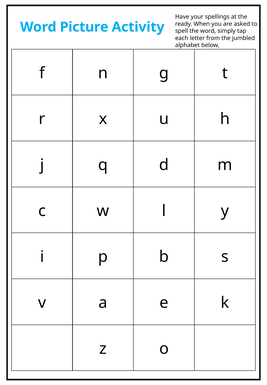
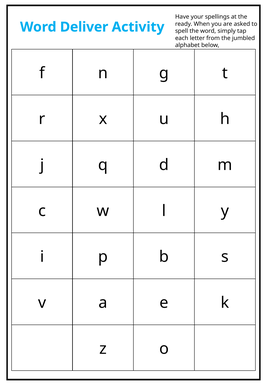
Picture: Picture -> Deliver (84, 27)
